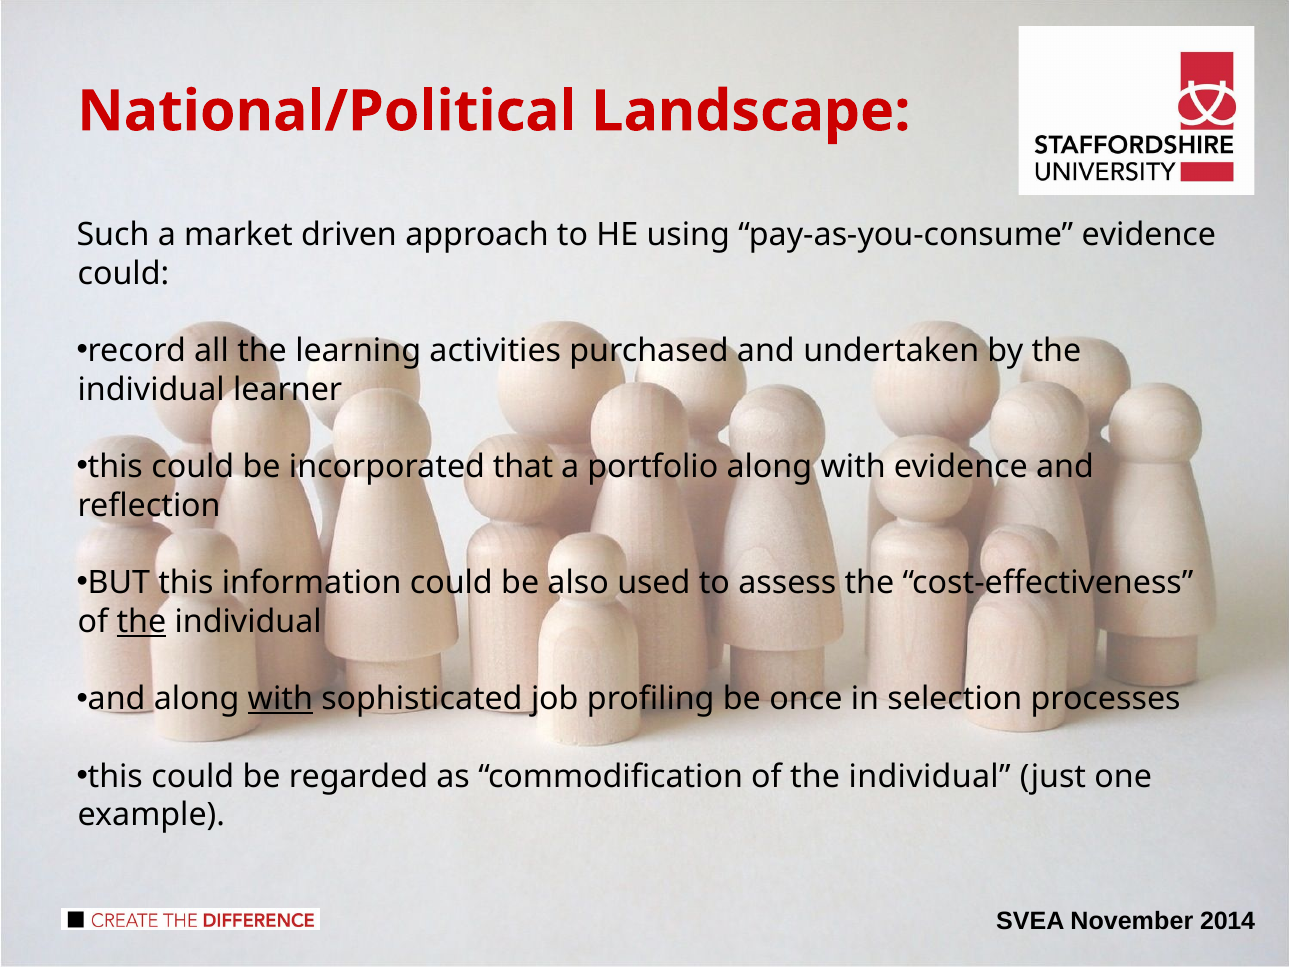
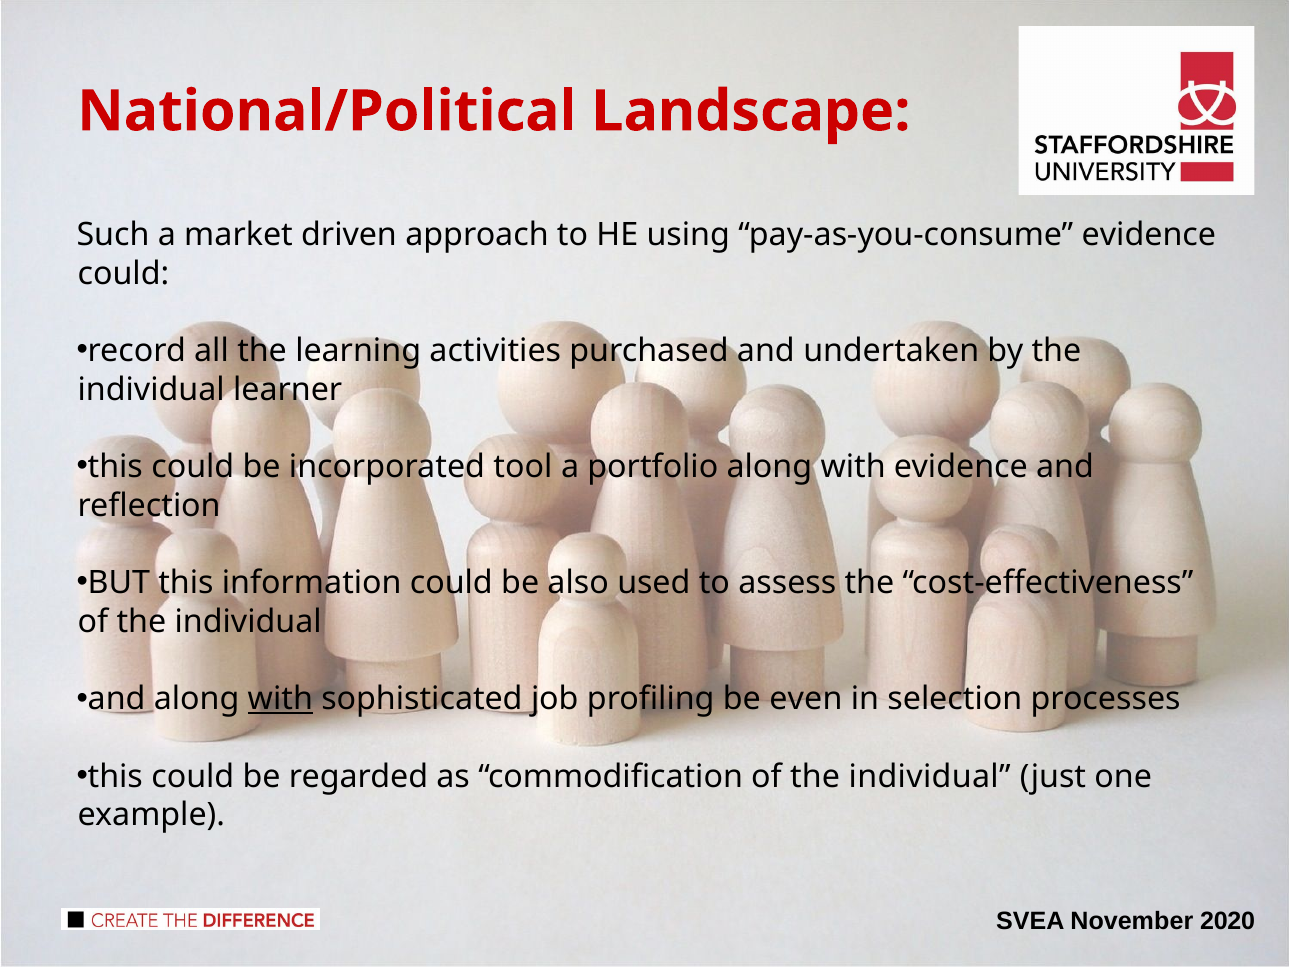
that: that -> tool (523, 467)
the underline: present -> none (141, 622)
once: once -> even (806, 699)
2014: 2014 -> 2020 (1228, 921)
